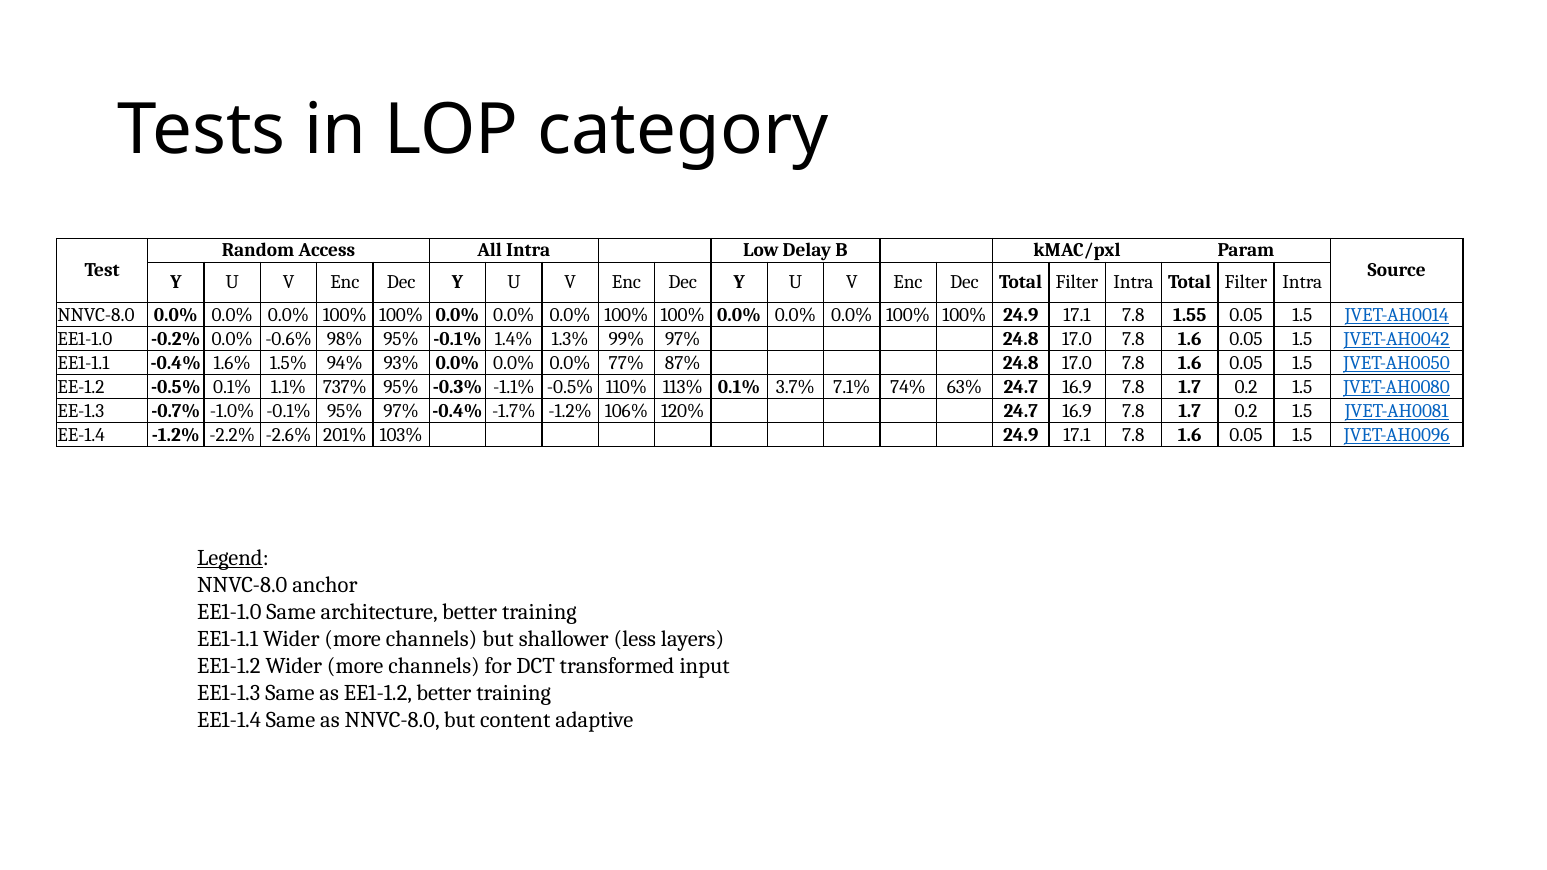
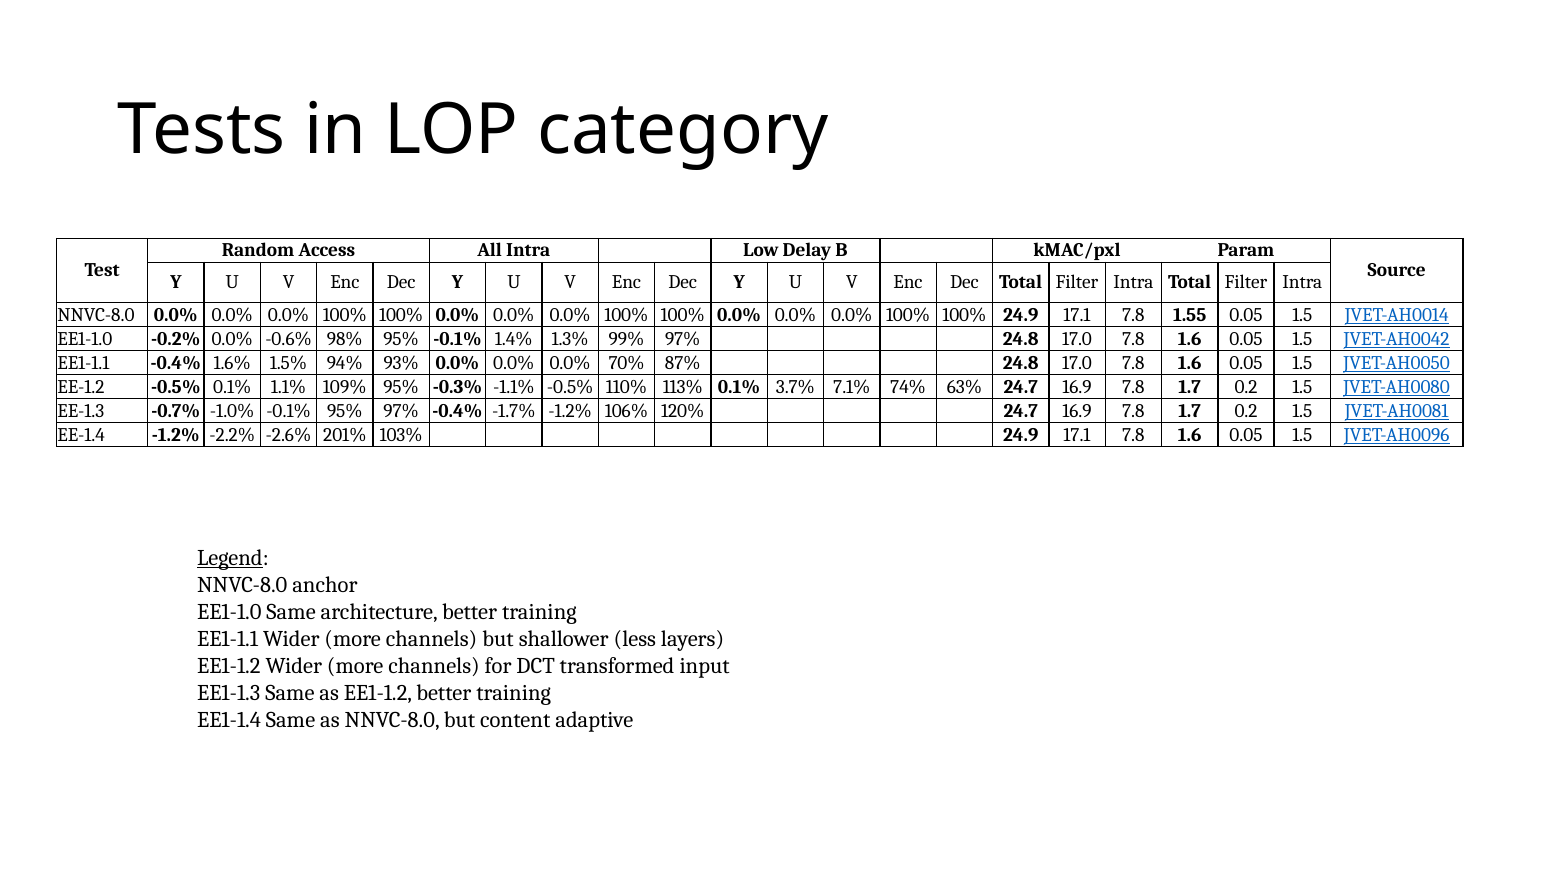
77%: 77% -> 70% (627, 363)
737%: 737% -> 109% (345, 387)
